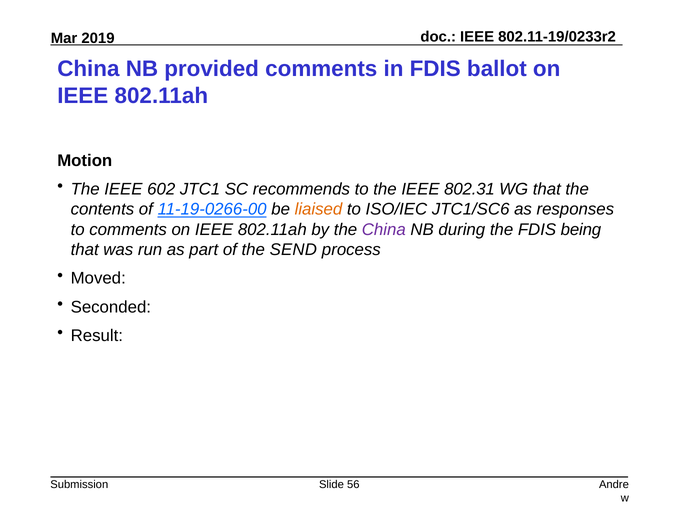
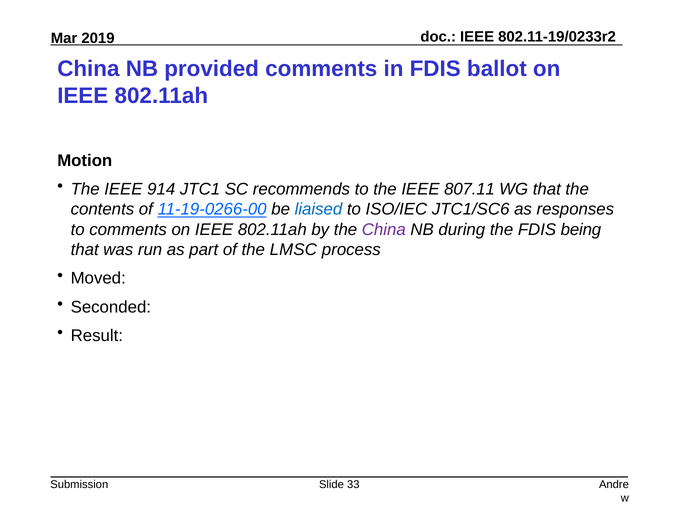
602: 602 -> 914 (161, 189)
802.31: 802.31 -> 807.11 (470, 189)
liaised colour: orange -> blue (318, 209)
SEND: SEND -> LMSC (293, 250)
56: 56 -> 33 (353, 484)
